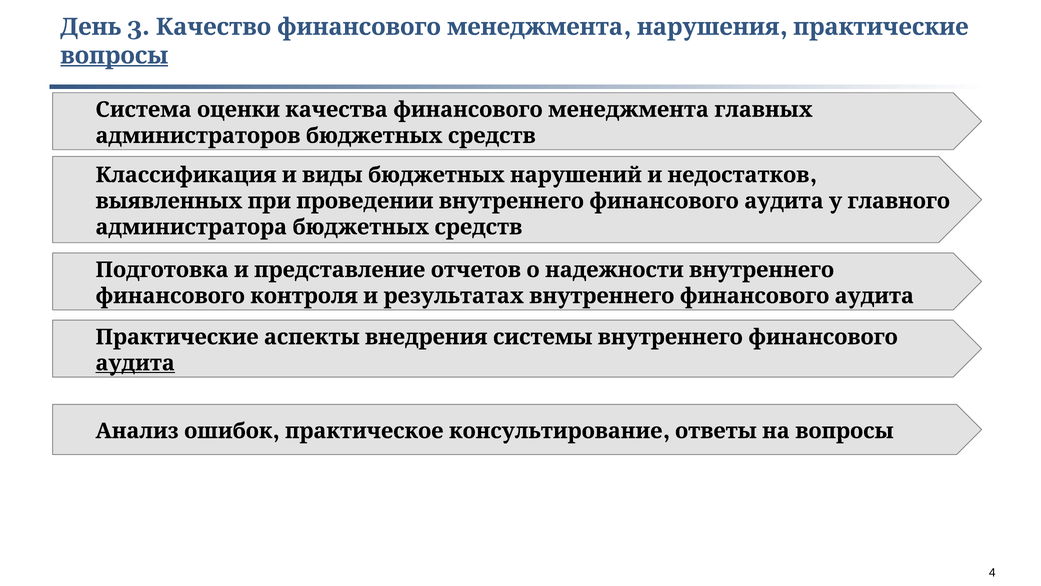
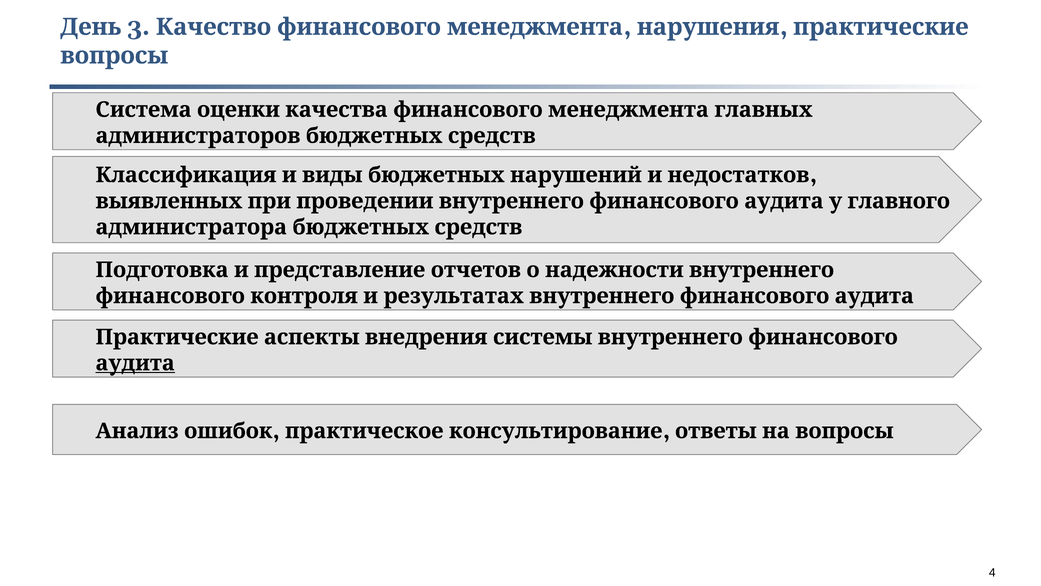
вопросы underline: present -> none (114, 56)
